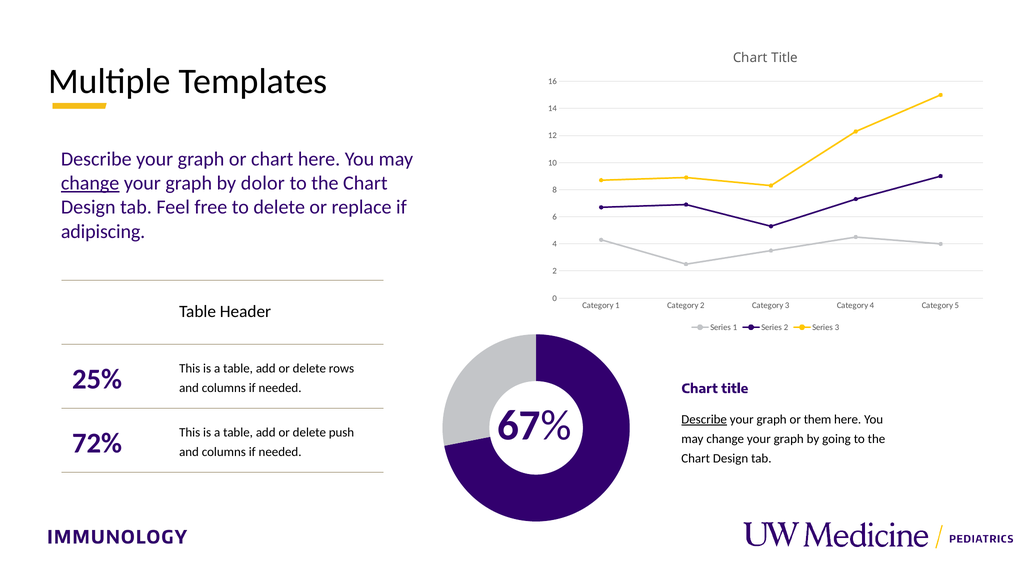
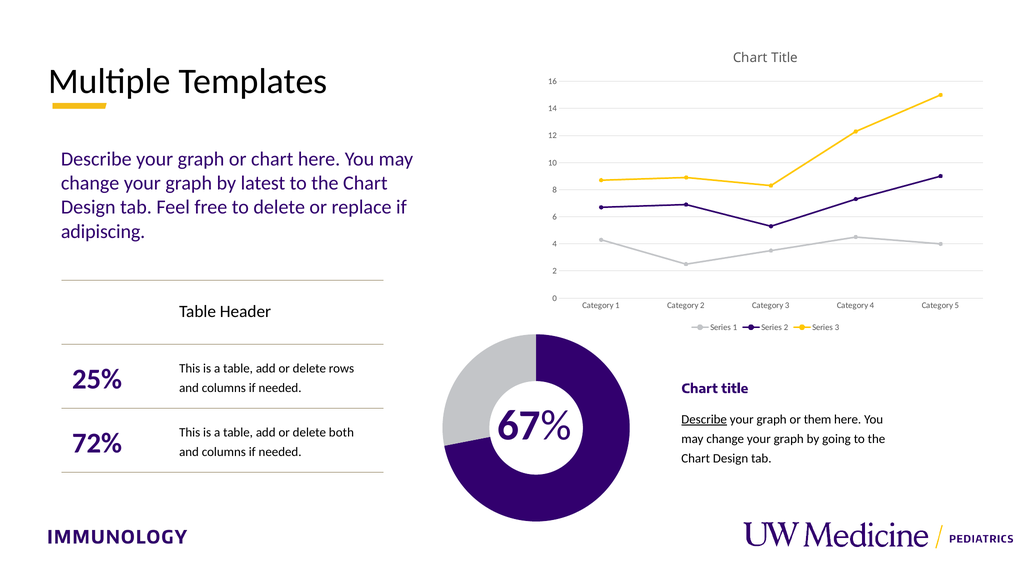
change underline: present -> none (90, 183)
dolor: dolor -> latest (263, 183)
push: push -> both (341, 433)
